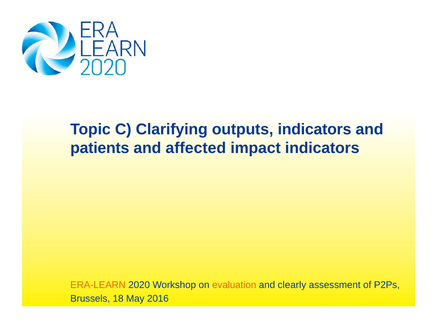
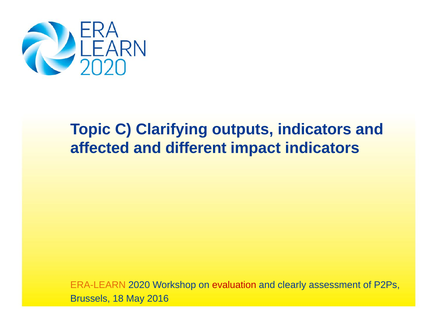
patients: patients -> affected (100, 148)
affected: affected -> different (196, 148)
evaluation colour: orange -> red (234, 285)
